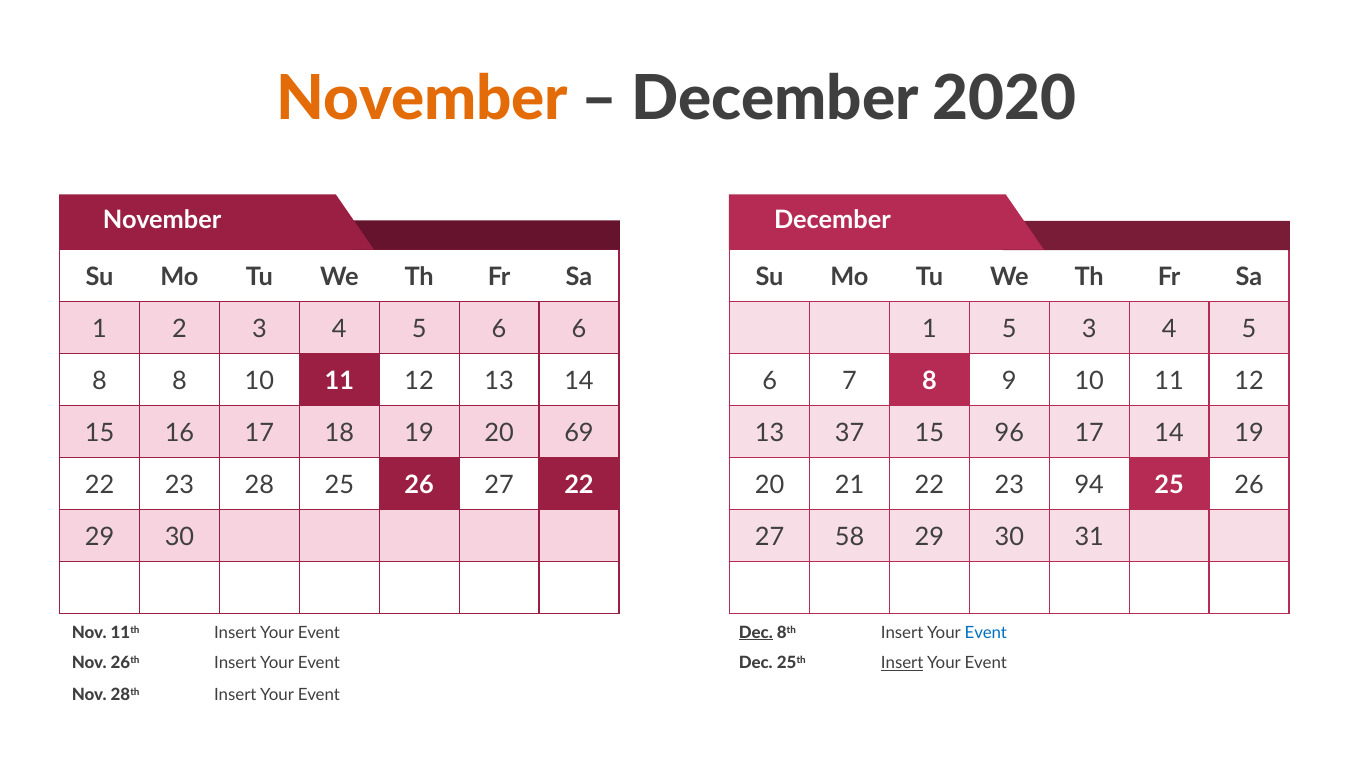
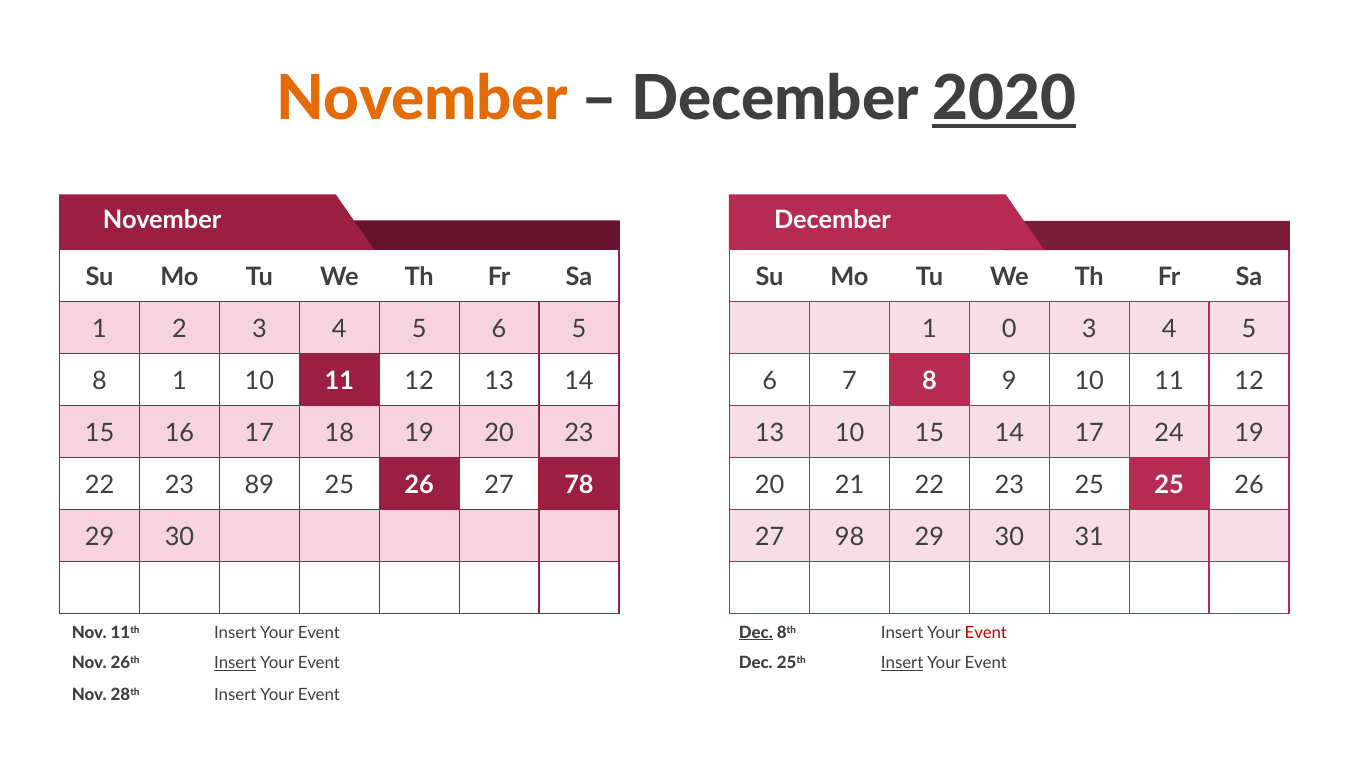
2020 underline: none -> present (1004, 99)
6 6: 6 -> 5 (579, 329)
1 5: 5 -> 0 (1009, 329)
8 8: 8 -> 1 (179, 381)
20 69: 69 -> 23 (579, 433)
13 37: 37 -> 10 (850, 433)
15 96: 96 -> 14 (1009, 433)
17 14: 14 -> 24 (1169, 433)
28: 28 -> 89 (259, 485)
27 22: 22 -> 78 (579, 485)
23 94: 94 -> 25 (1089, 485)
58: 58 -> 98 (850, 537)
Event colour: blue -> red (986, 633)
Insert underline: none -> present (235, 663)
